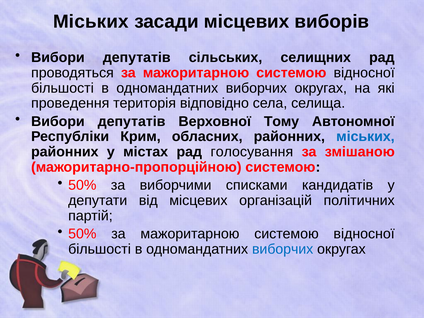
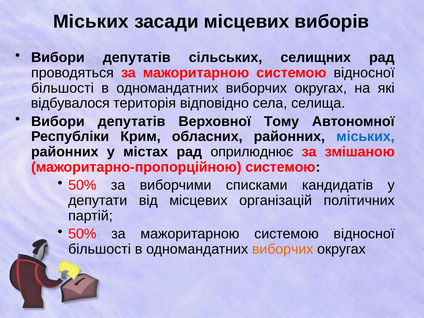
проведення: проведення -> відбувалося (70, 103)
голосування: голосування -> оприлюднює (252, 152)
виборчих colour: blue -> orange (283, 249)
